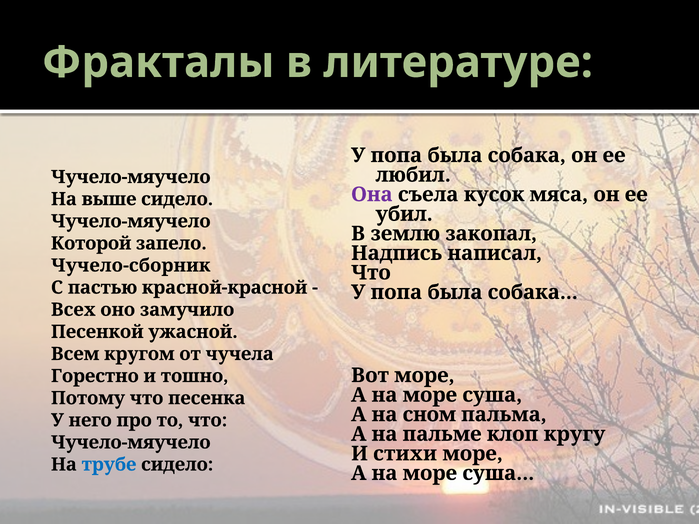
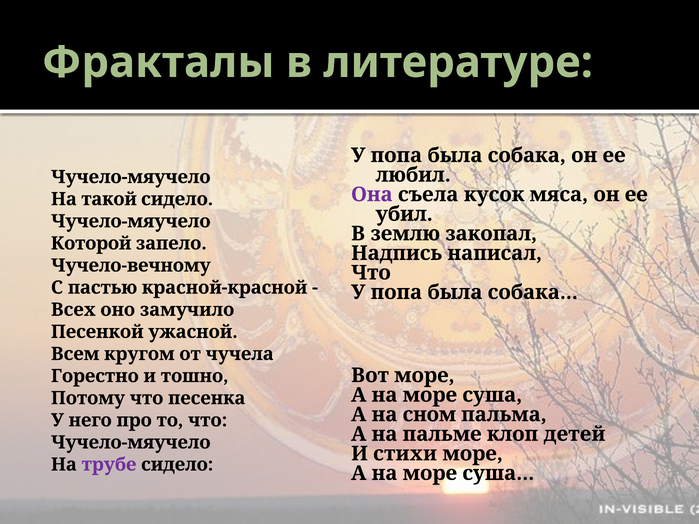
выше: выше -> такой (109, 199)
Чучело-сборник: Чучело-сборник -> Чучело-вечному (131, 266)
кругу: кругу -> детей (575, 434)
трубе colour: blue -> purple (109, 465)
